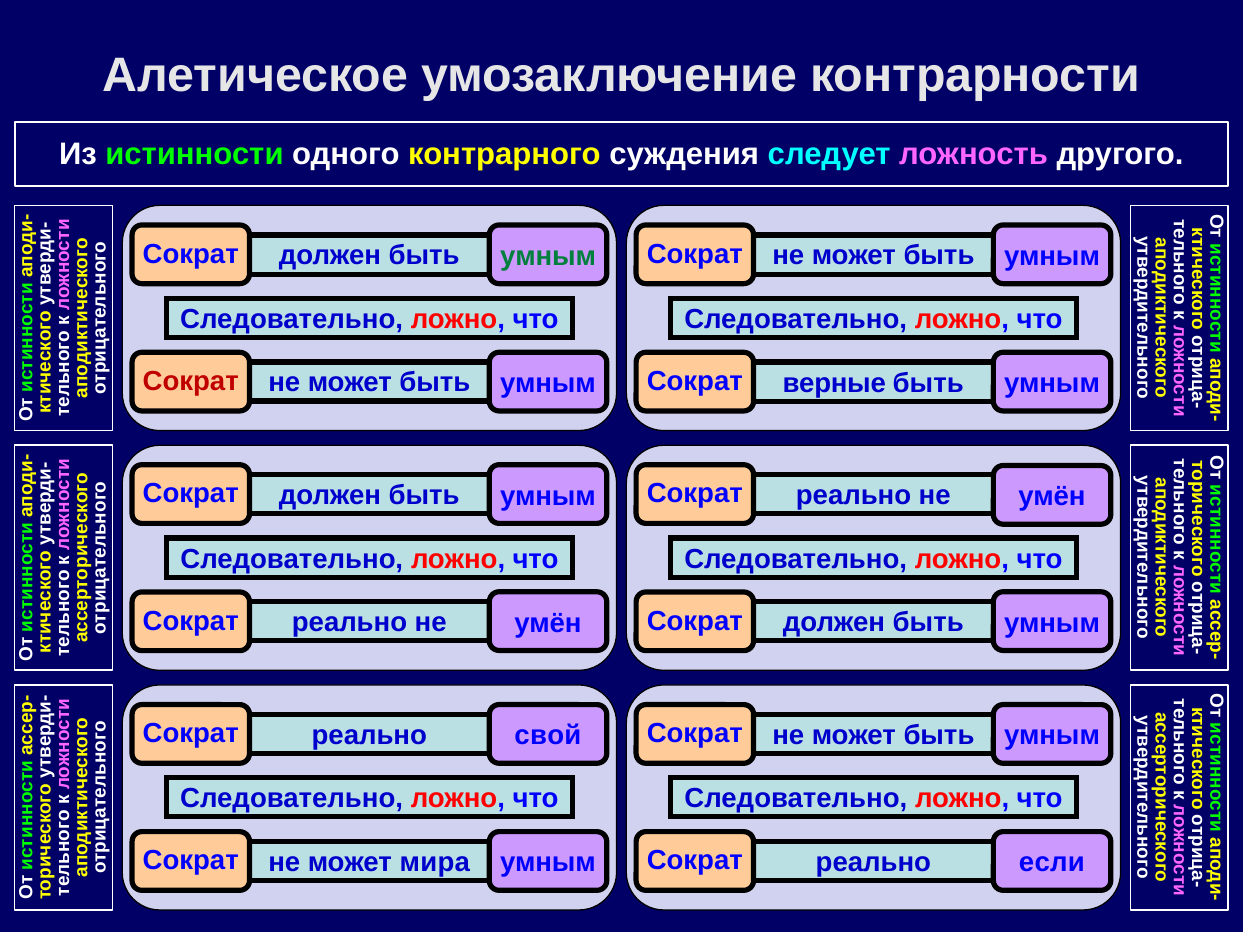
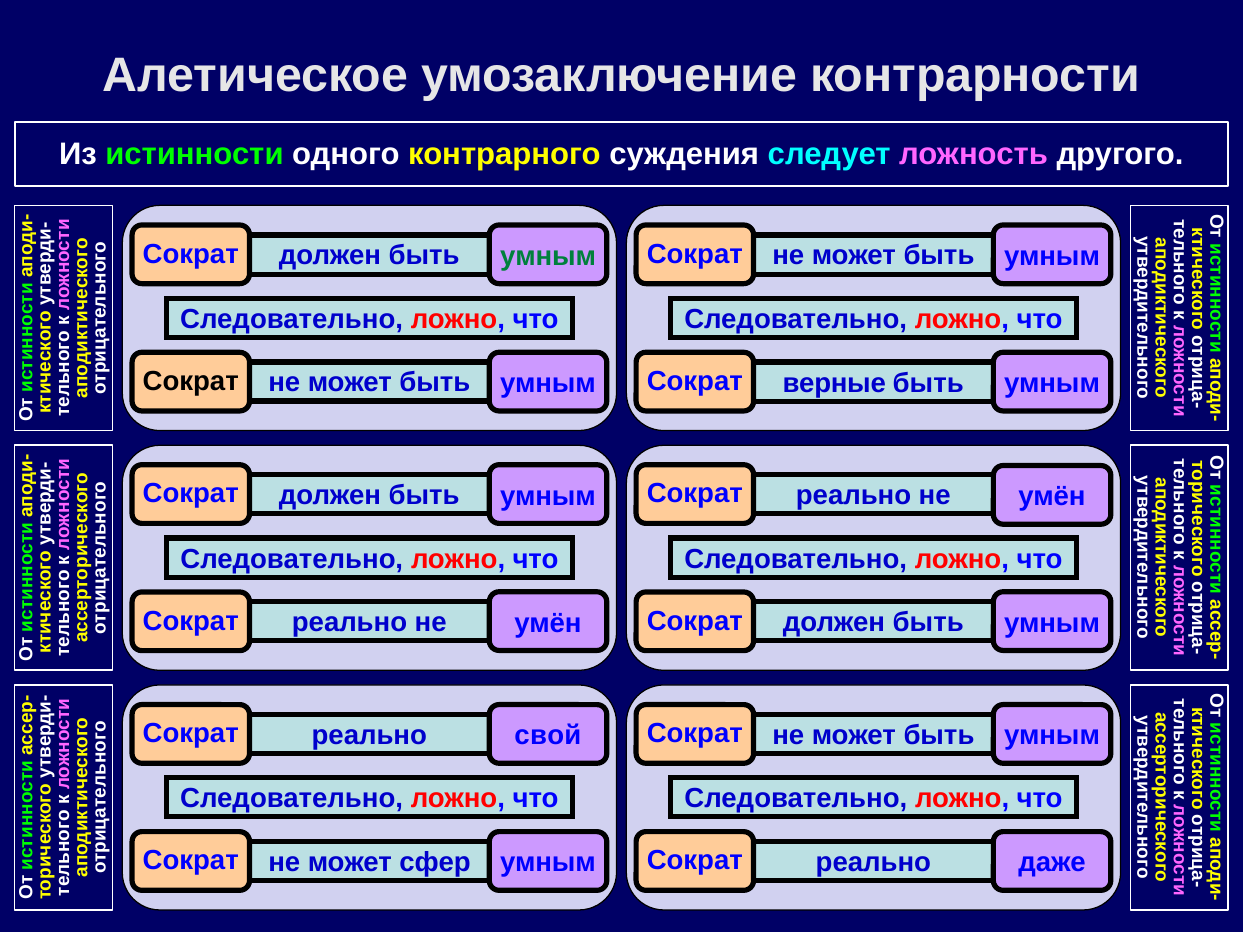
Сократ colour: red -> black (191, 382)
если: если -> даже (1052, 863)
мира: мира -> сфер (435, 863)
